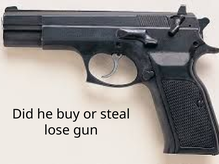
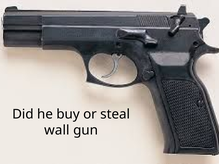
lose: lose -> wall (57, 130)
